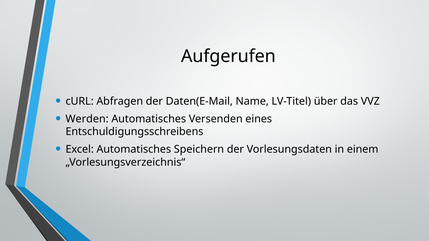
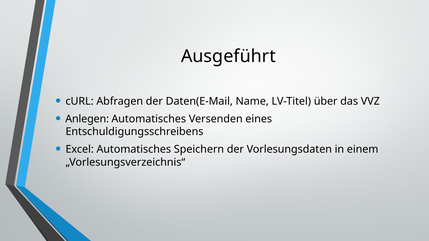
Aufgerufen: Aufgerufen -> Ausgeführt (228, 56)
Werden: Werden -> Anlegen (87, 119)
